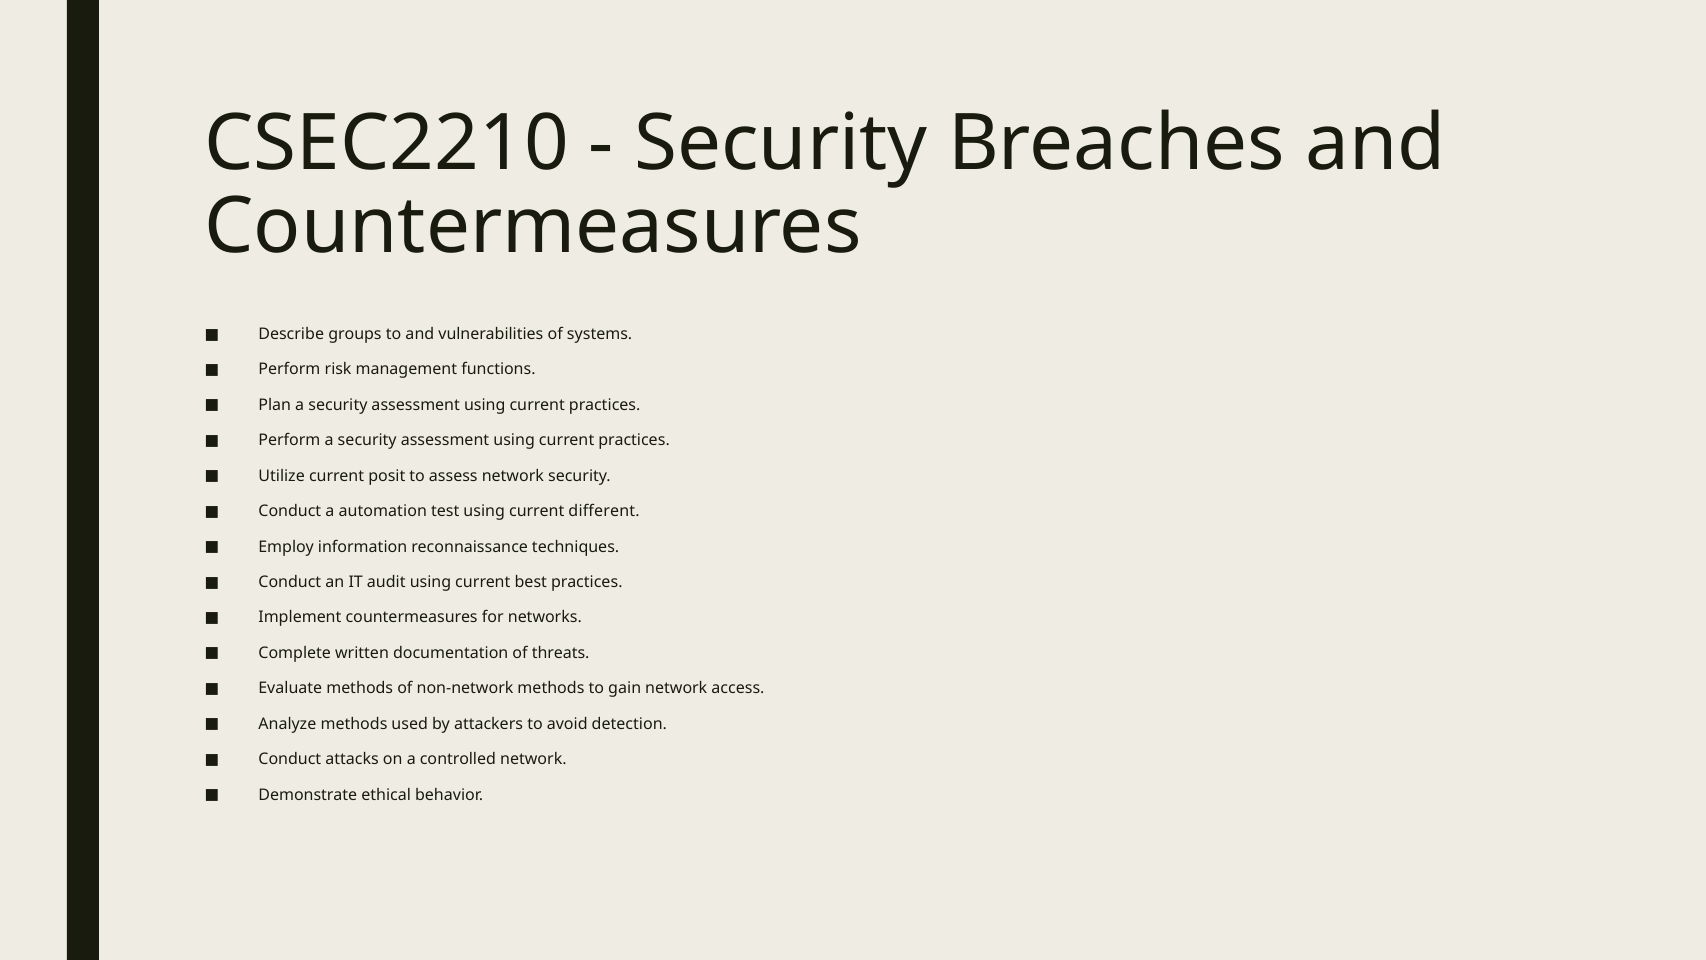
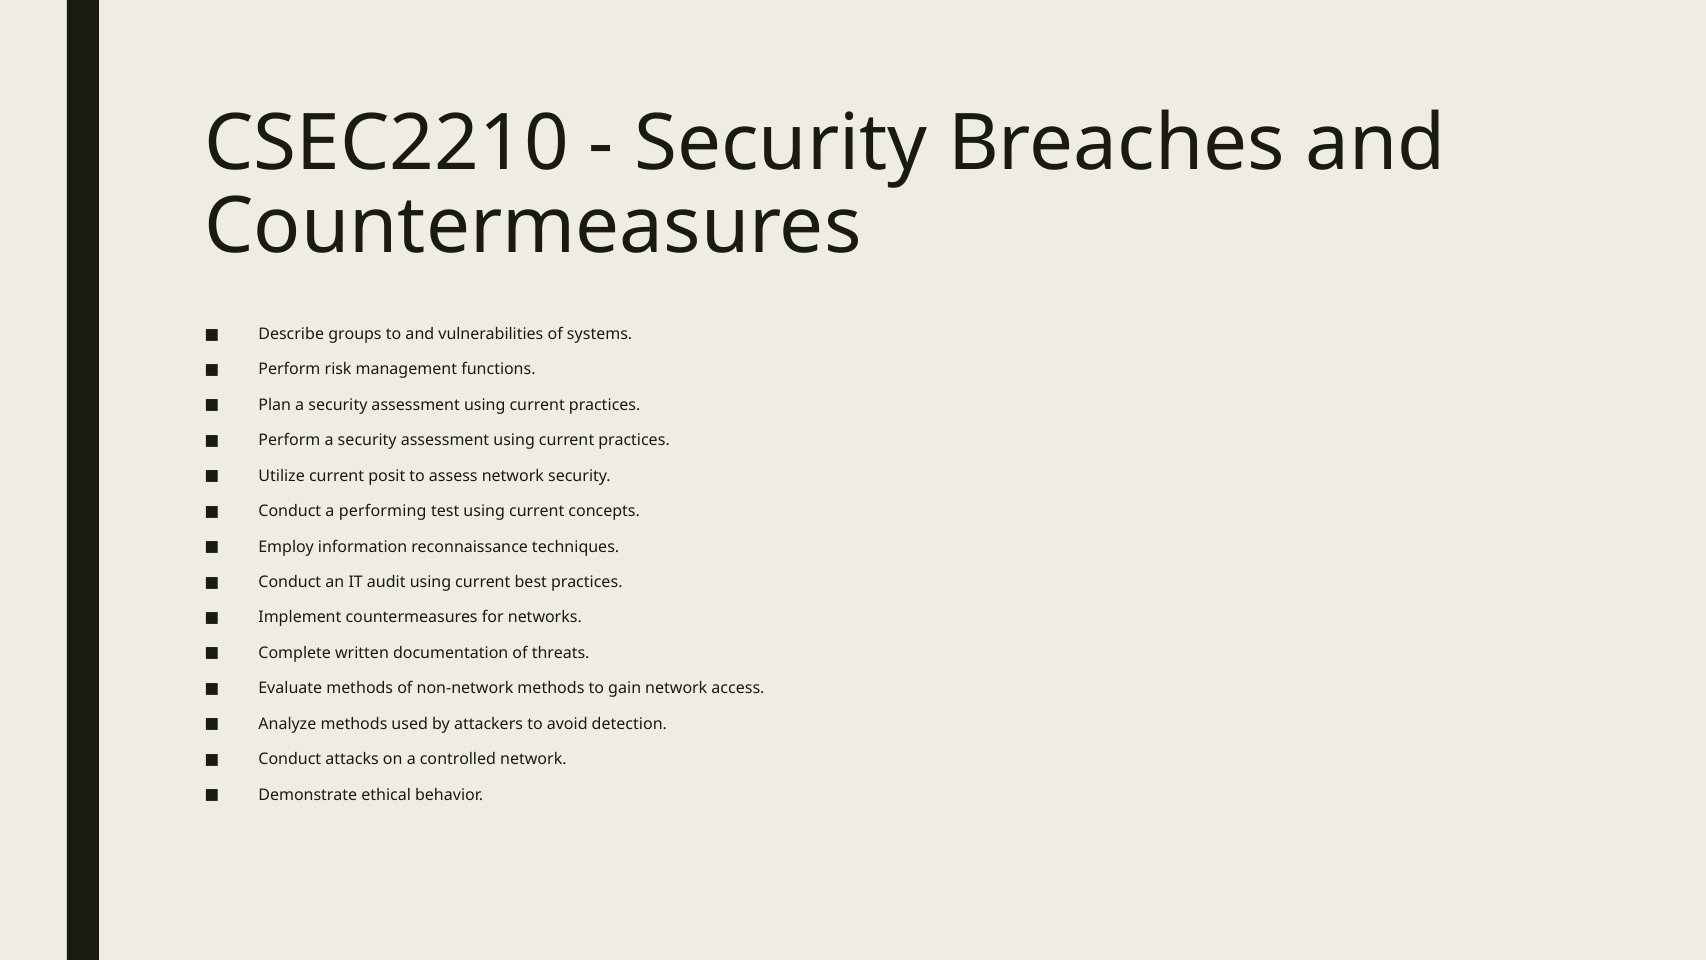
automation: automation -> performing (383, 511)
different: different -> concepts (604, 511)
